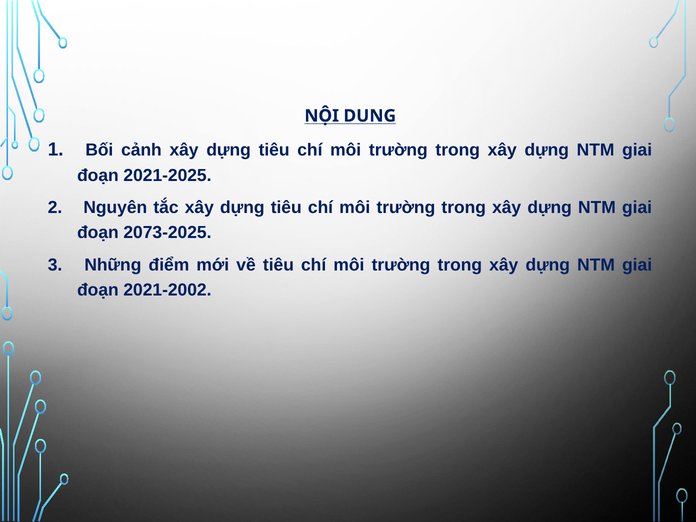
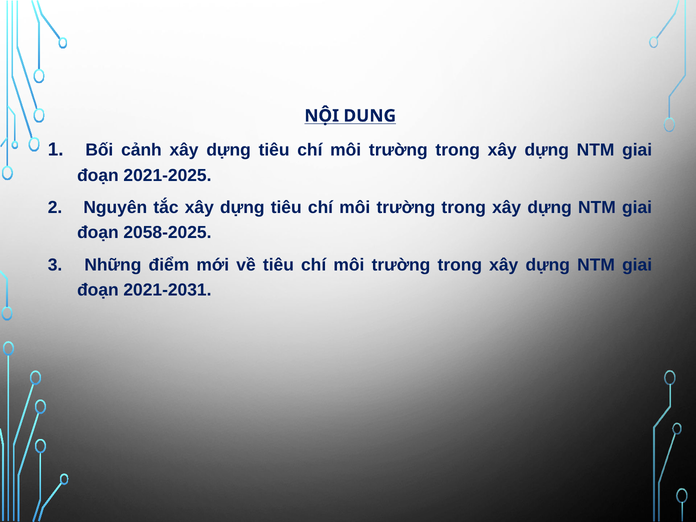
2073-2025: 2073-2025 -> 2058-2025 (167, 233)
2021-2002: 2021-2002 -> 2021-2031 (167, 290)
